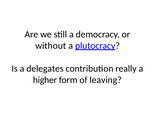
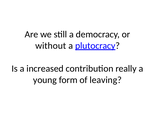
delegates: delegates -> increased (45, 69)
higher: higher -> young (45, 80)
